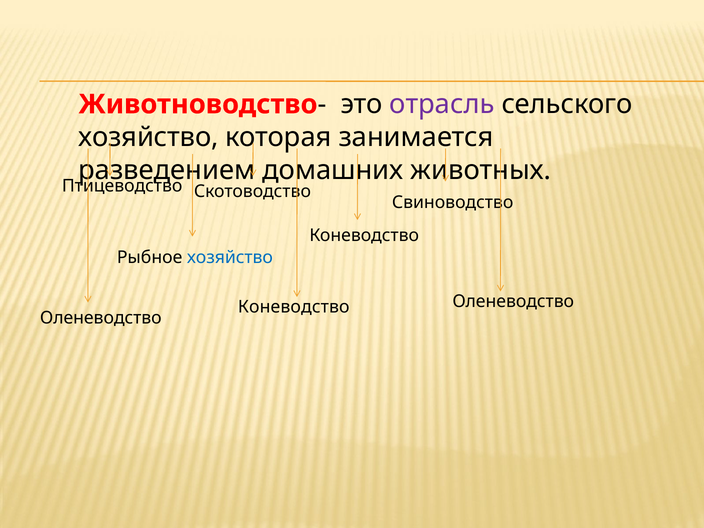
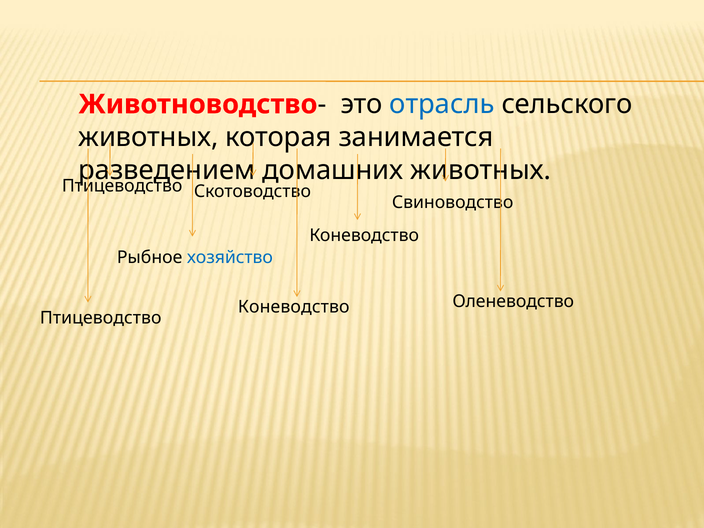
отрасль colour: purple -> blue (442, 104)
хозяйство: хозяйство -> животных (148, 137)
Оленеводство: Оленеводство -> Птицеводство (101, 318)
